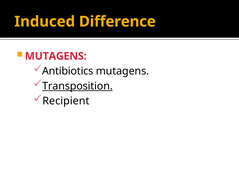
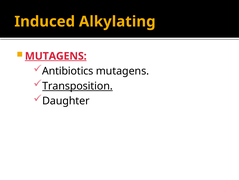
Difference: Difference -> Alkylating (117, 21)
MUTAGENS underline: none -> present (56, 56)
Recipient: Recipient -> Daughter (66, 101)
